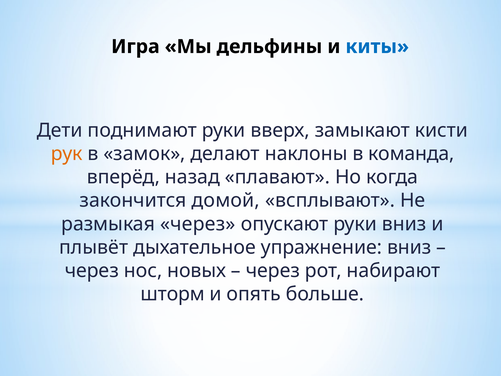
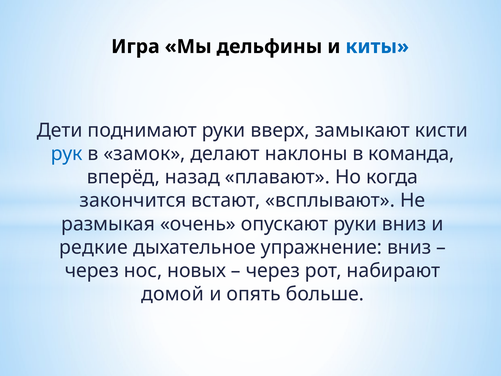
рук colour: orange -> blue (67, 154)
домой: домой -> встают (226, 200)
размыкая через: через -> очень (198, 224)
плывёт: плывёт -> редкие (94, 247)
шторм: шторм -> домой (172, 294)
